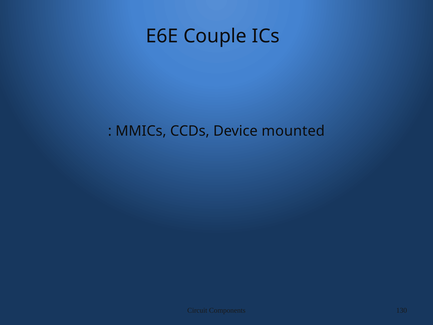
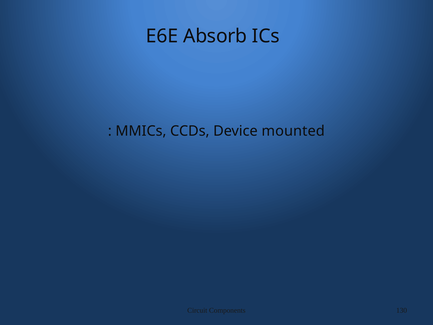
Couple: Couple -> Absorb (215, 36)
